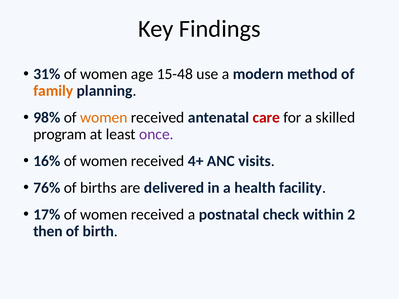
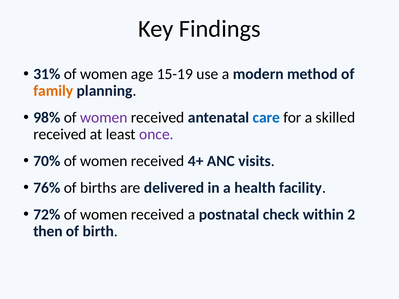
15-48: 15-48 -> 15-19 (175, 74)
women colour: orange -> purple (104, 118)
care colour: red -> blue (266, 118)
program: program -> received (60, 134)
16%: 16% -> 70% (47, 161)
17%: 17% -> 72% (47, 215)
